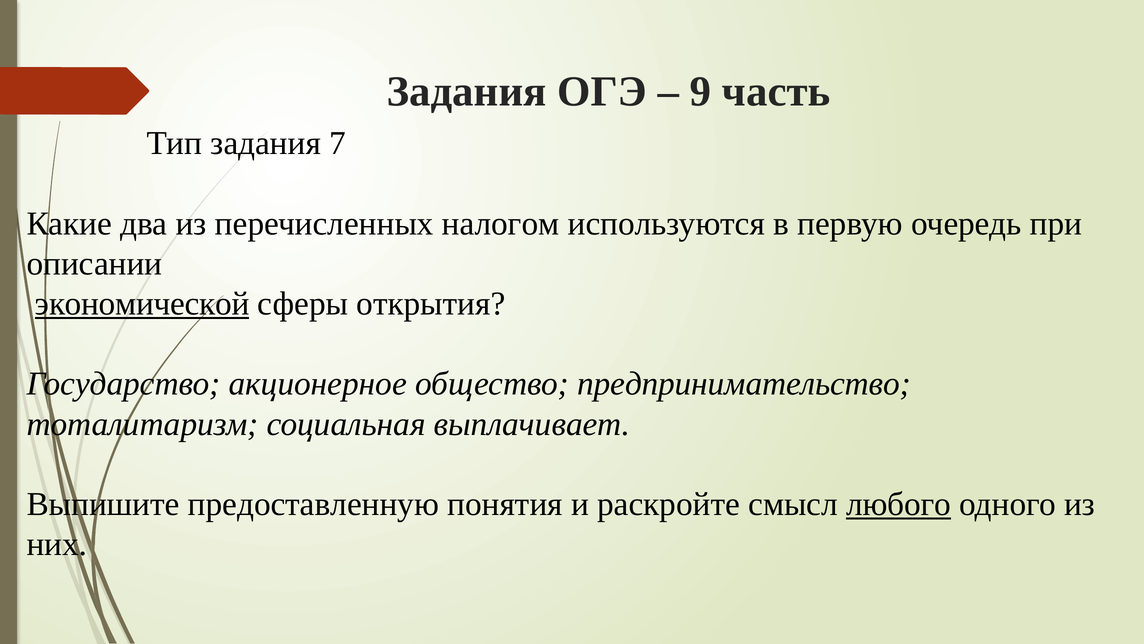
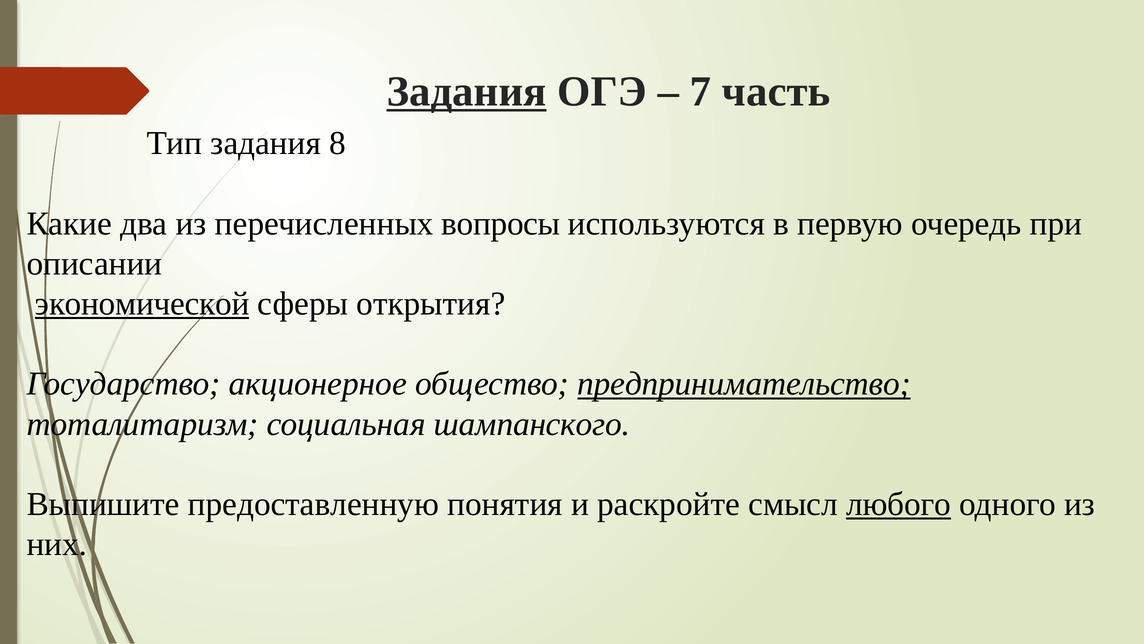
Задания underline: none -> present (467, 92)
9: 9 -> 7 (700, 92)
7: 7 -> 8 (338, 143)
налогом: налогом -> вопросы (501, 223)
предпринимательство underline: none -> present (744, 384)
выплачивает: выплачивает -> шампанского (532, 424)
